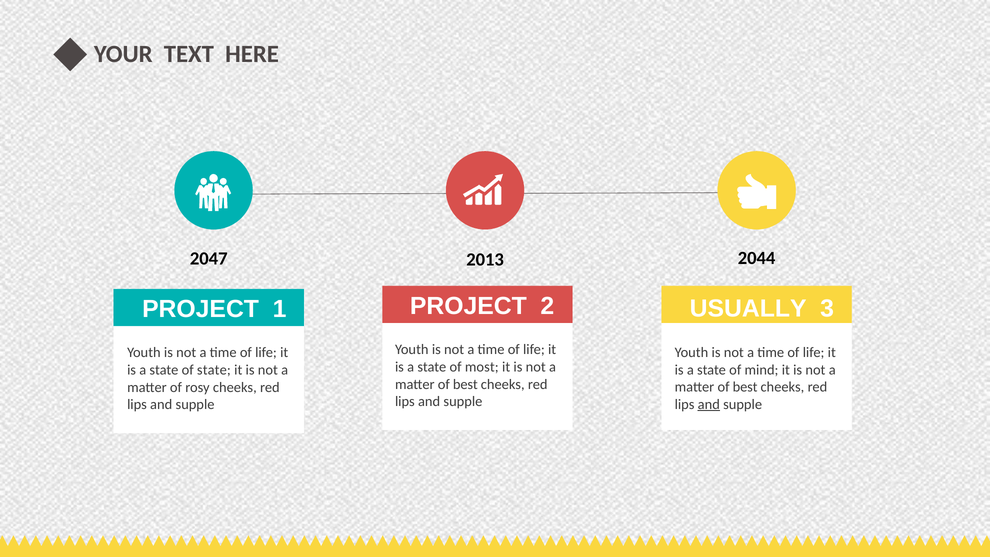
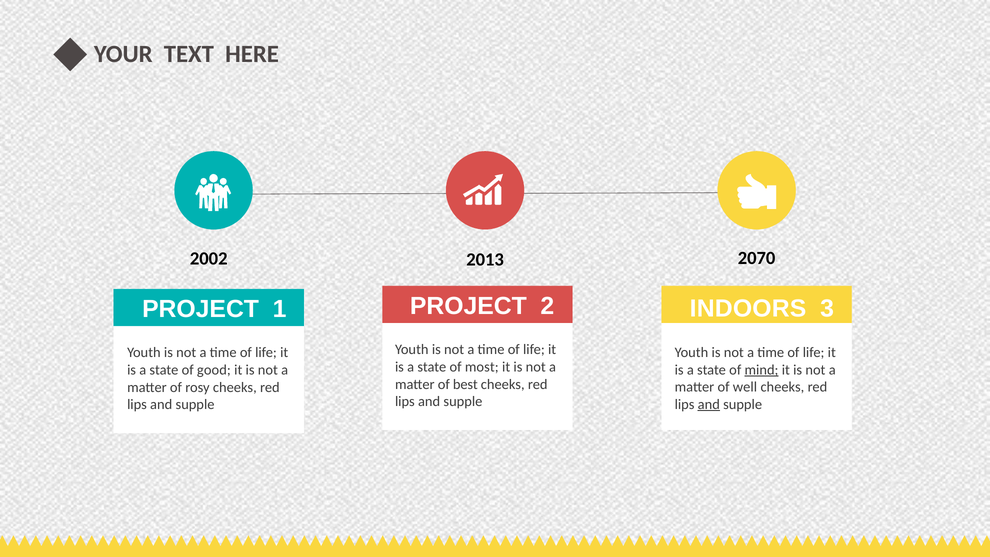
2047: 2047 -> 2002 (209, 259)
2044: 2044 -> 2070 (757, 258)
USUALLY: USUALLY -> INDOORS (748, 309)
mind underline: none -> present (762, 370)
of state: state -> good (214, 370)
best: best -> well (745, 387)
